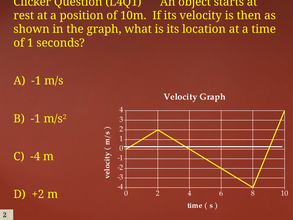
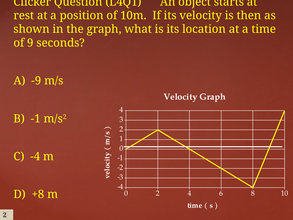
of 1: 1 -> 9 (30, 43)
A -1: -1 -> -9 (36, 81)
+2: +2 -> +8 (38, 194)
